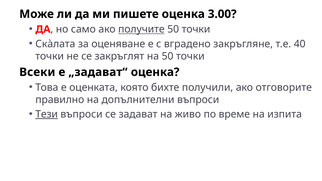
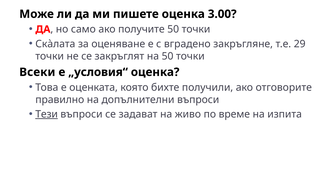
получите underline: present -> none (141, 29)
40: 40 -> 29 (300, 44)
„задават“: „задават“ -> „условия“ (98, 72)
